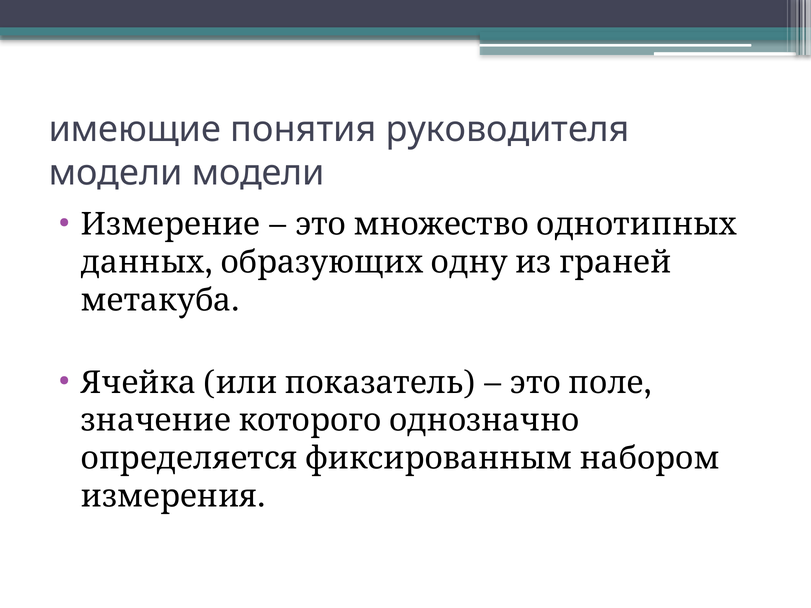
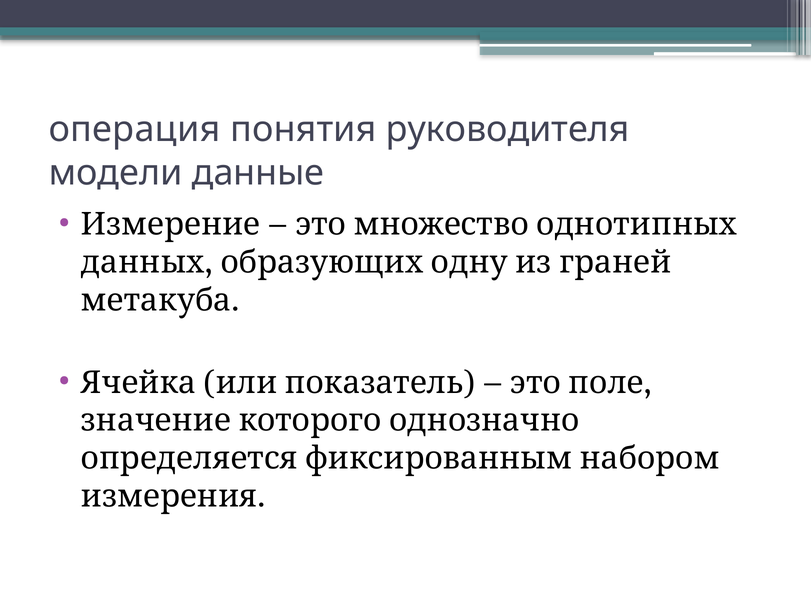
имеющие: имеющие -> операция (135, 130)
модели модели: модели -> данные (258, 173)
